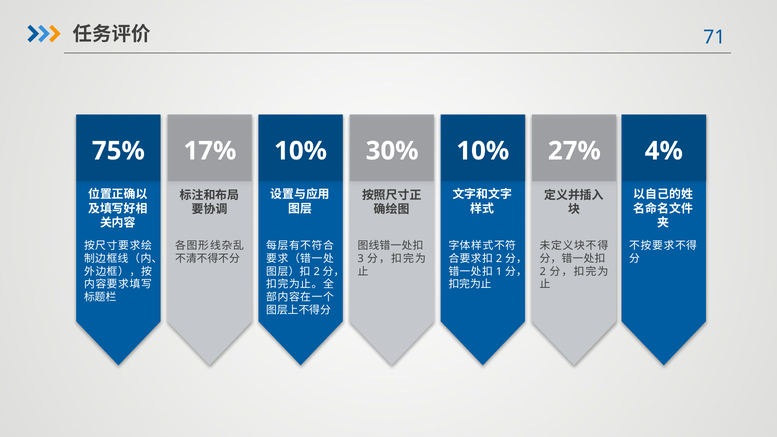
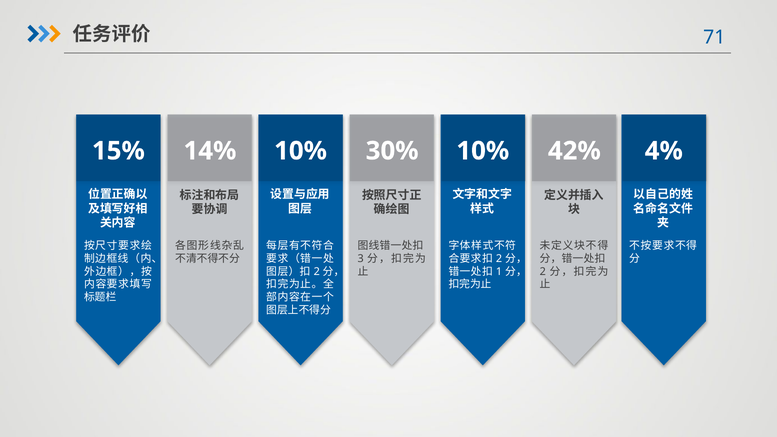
75%: 75% -> 15% (118, 151)
17%: 17% -> 14% (210, 151)
27%: 27% -> 42% (574, 151)
